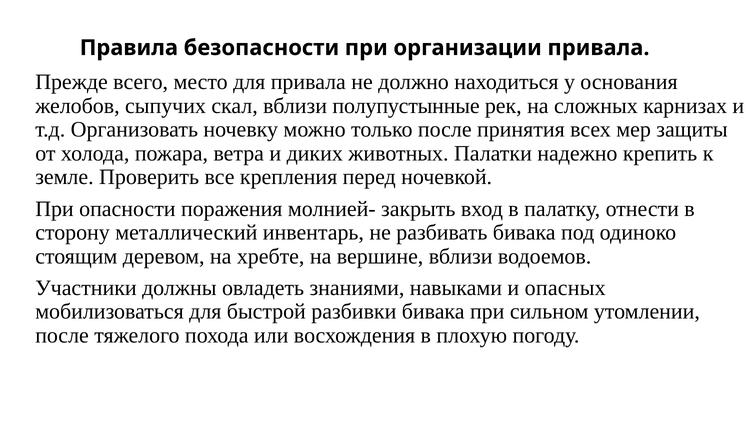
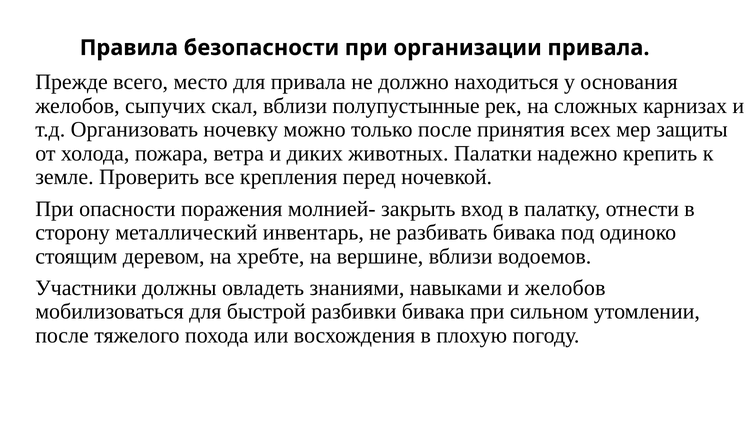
и опасных: опасных -> желобов (565, 288)
